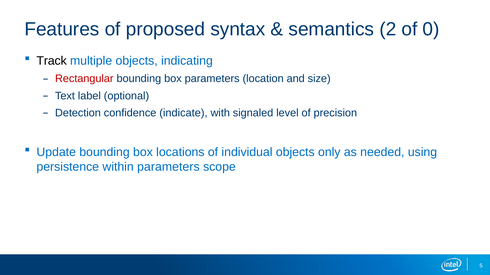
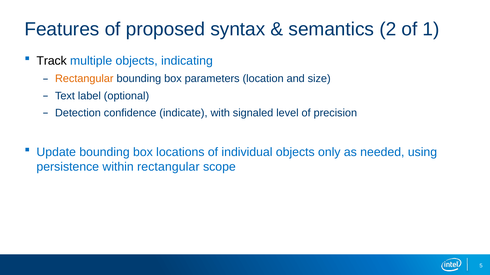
0: 0 -> 1 (431, 29)
Rectangular colour: red -> orange (84, 79)
within parameters: parameters -> rectangular (168, 167)
